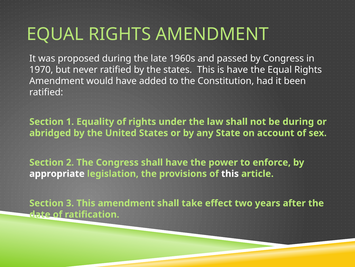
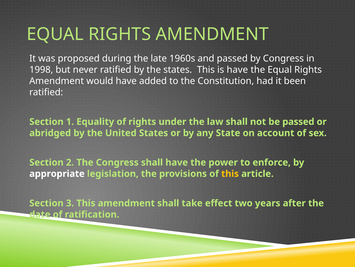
1970: 1970 -> 1998 (41, 70)
be during: during -> passed (298, 121)
this colour: white -> yellow (230, 173)
